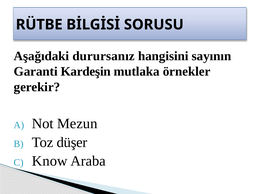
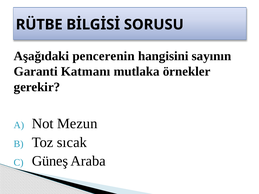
durursanız: durursanız -> pencerenin (104, 56)
Kardeşin: Kardeşin -> Katmanı (86, 72)
düşer: düşer -> sıcak (72, 142)
Know: Know -> Güneş (50, 161)
